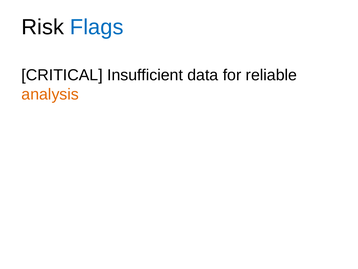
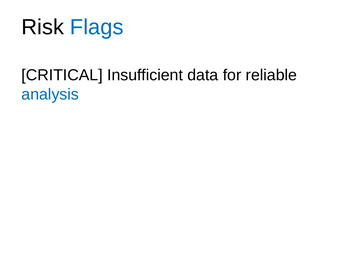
analysis colour: orange -> blue (50, 94)
